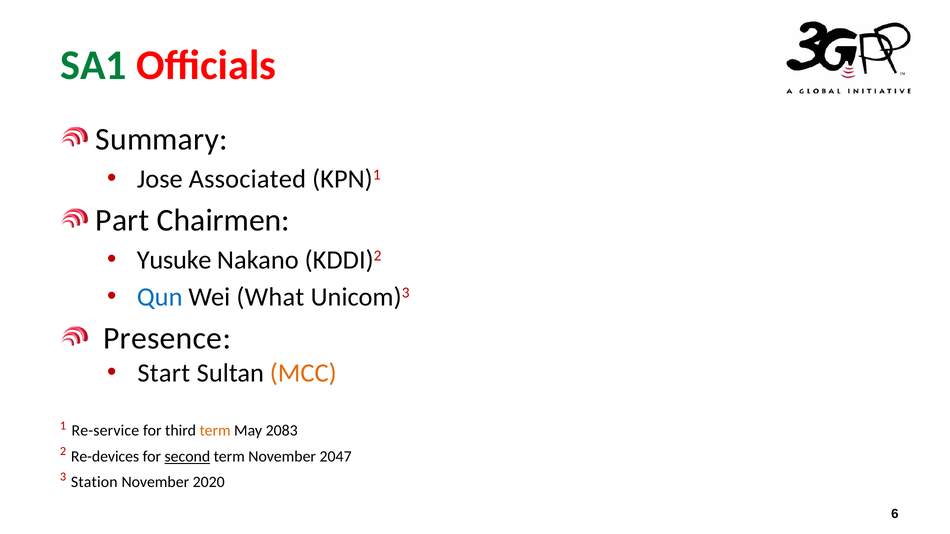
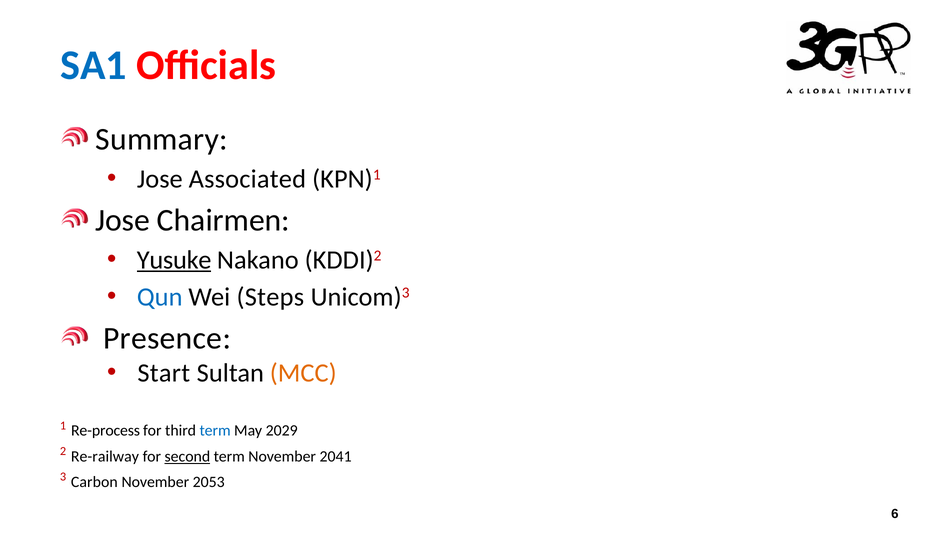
SA1 colour: green -> blue (94, 65)
Part: Part -> Jose (123, 221)
Yusuke underline: none -> present (174, 260)
What: What -> Steps (270, 297)
Re-service: Re-service -> Re-process (106, 431)
term colour: orange -> blue (215, 431)
2083: 2083 -> 2029 (282, 431)
Re-devices: Re-devices -> Re-railway (105, 457)
2047: 2047 -> 2041 (336, 457)
Station: Station -> Carbon (94, 482)
2020: 2020 -> 2053 (209, 482)
